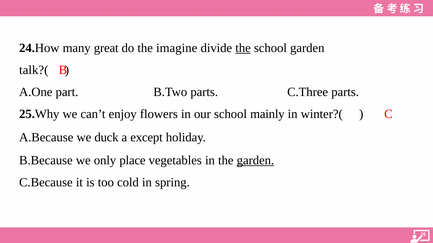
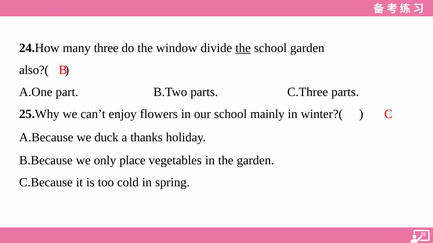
great: great -> three (106, 48)
imagine: imagine -> window (177, 48)
talk?(: talk?( -> also?( (34, 70)
except: except -> thanks (147, 138)
garden underline: present -> none (255, 161)
